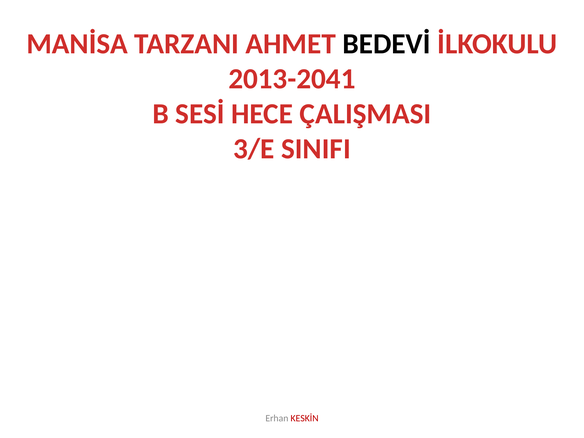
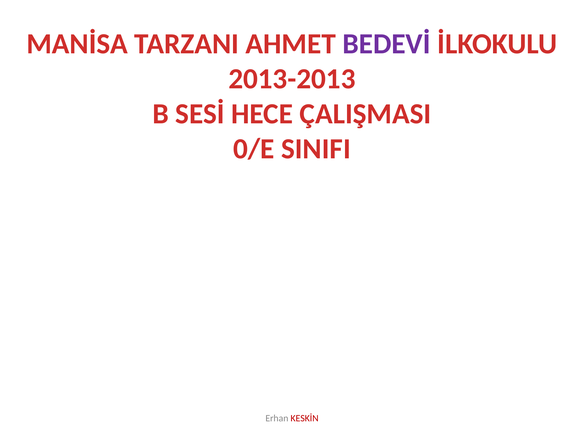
BEDEVİ colour: black -> purple (387, 44)
2013-2041: 2013-2041 -> 2013-2013 (292, 79)
3/E: 3/E -> 0/E (254, 149)
